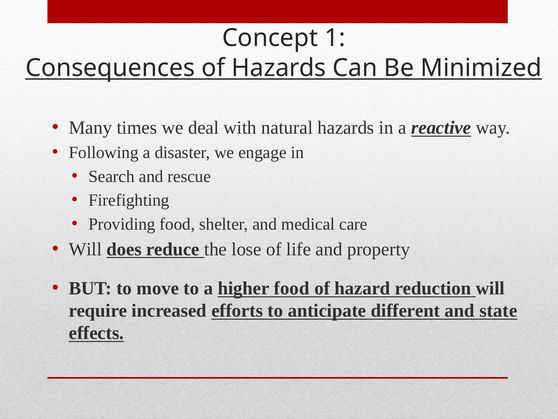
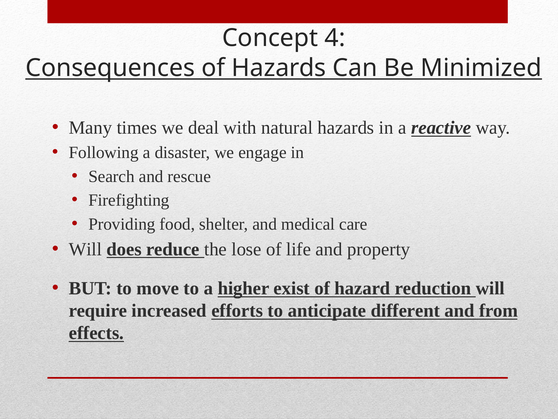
1: 1 -> 4 (335, 38)
higher food: food -> exist (292, 288)
state: state -> from (498, 310)
